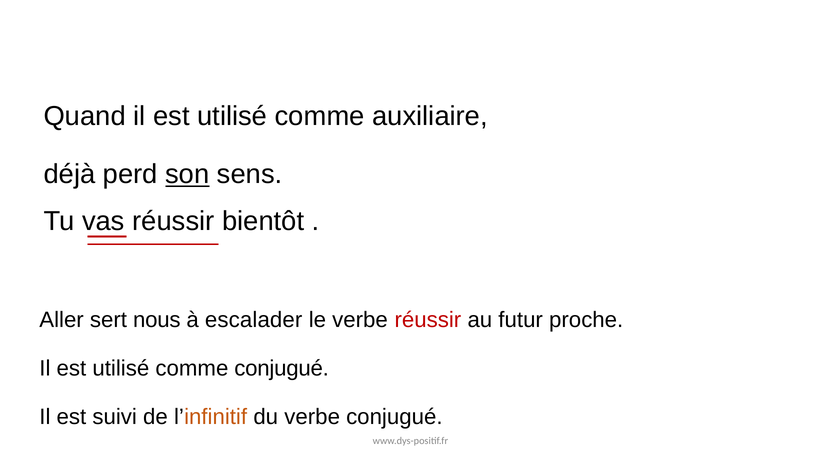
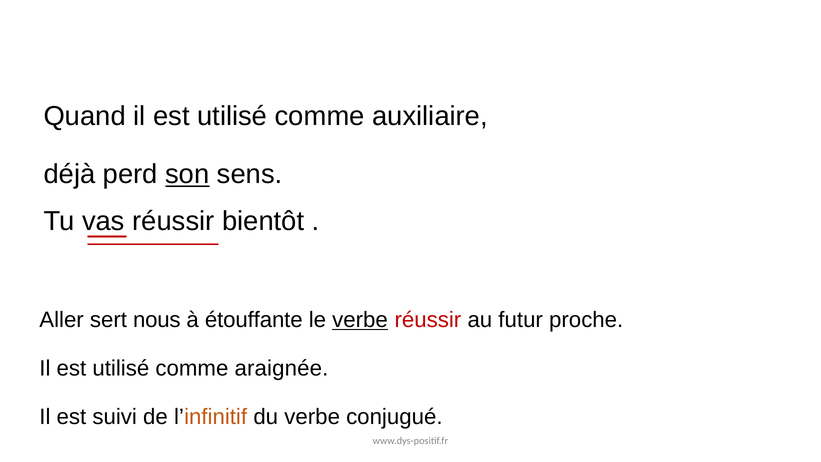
escalader: escalader -> étouffante (254, 320)
verbe underline: none -> present (360, 320)
comme conjugué: conjugué -> araignée (281, 368)
